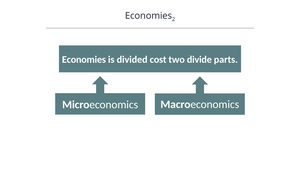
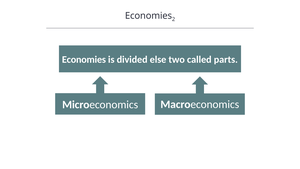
cost: cost -> else (158, 59)
divide: divide -> called (199, 59)
